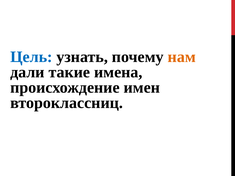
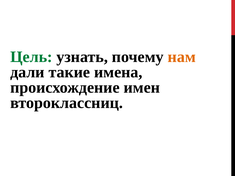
Цель colour: blue -> green (31, 57)
